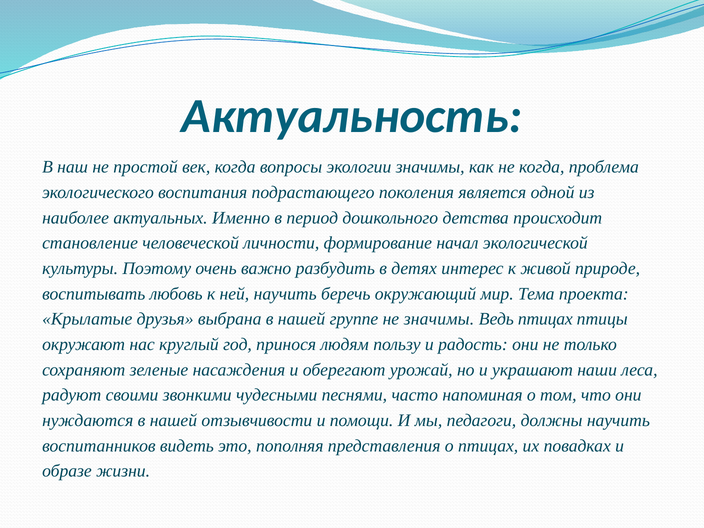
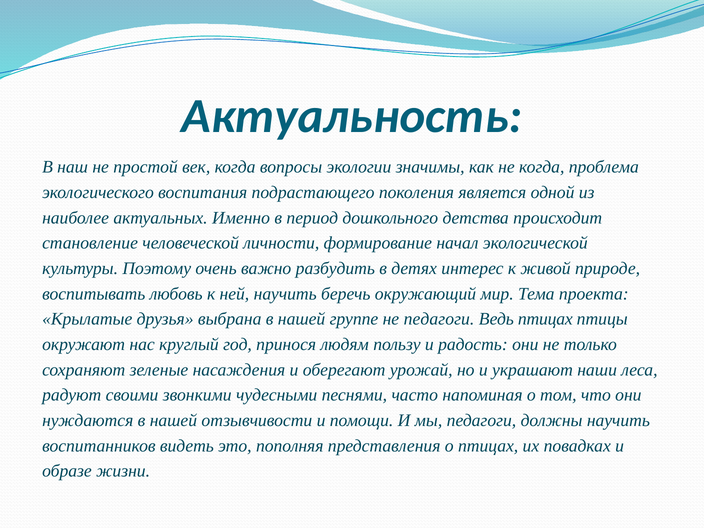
не значимы: значимы -> педагоги (439, 319)
